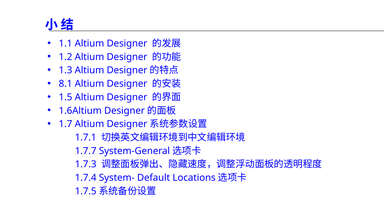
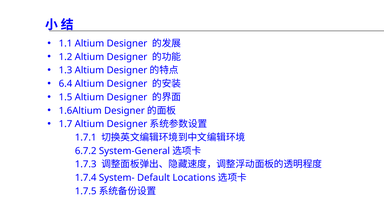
8.1: 8.1 -> 6.4 (66, 84)
1.7.7: 1.7.7 -> 6.7.2 (86, 151)
